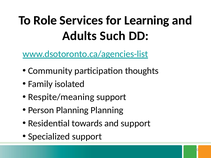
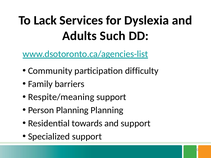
Role: Role -> Lack (45, 20)
Learning: Learning -> Dyslexia (147, 20)
thoughts: thoughts -> difficulty (142, 71)
isolated: isolated -> barriers (70, 84)
